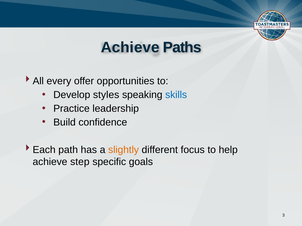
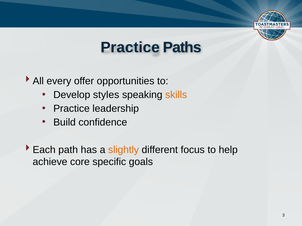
Achieve: Achieve -> Practice (130, 47)
skills colour: blue -> orange (176, 95)
step: step -> core (80, 162)
